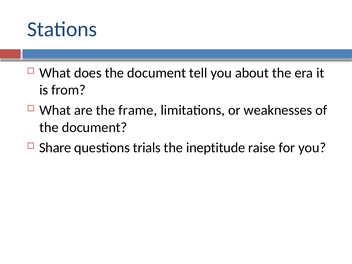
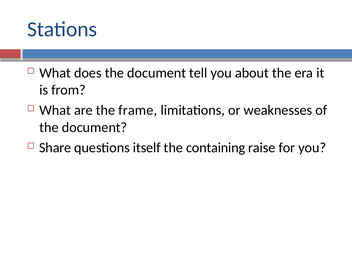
trials: trials -> itself (147, 148)
ineptitude: ineptitude -> containing (216, 148)
